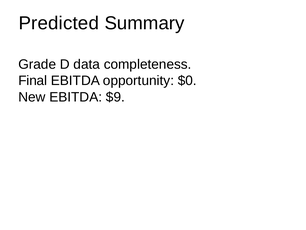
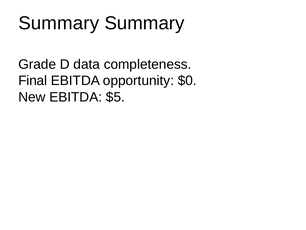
Predicted: Predicted -> Summary (59, 23)
$9: $9 -> $5 (115, 97)
